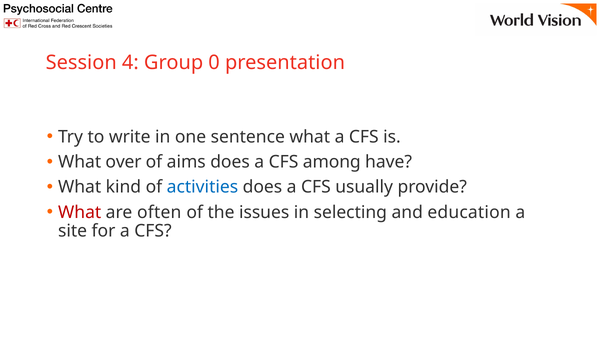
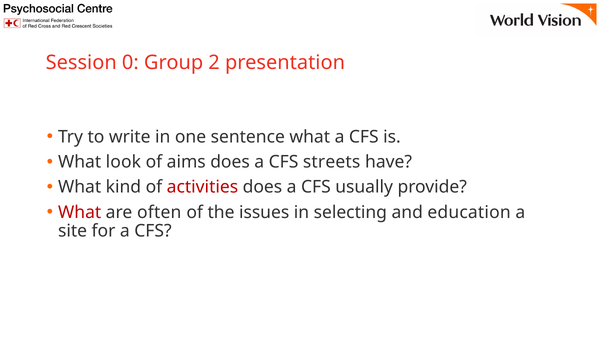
4: 4 -> 0 (130, 62)
0: 0 -> 2 (214, 62)
over: over -> look (123, 162)
among: among -> streets (332, 162)
activities colour: blue -> red (202, 187)
